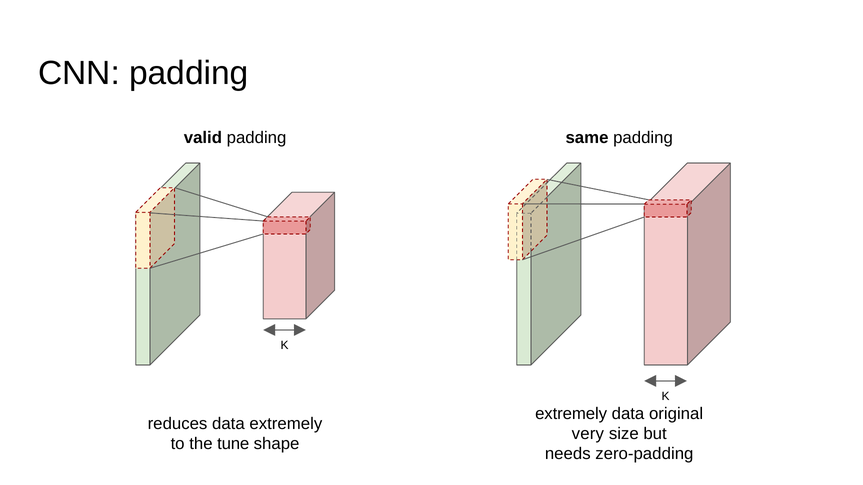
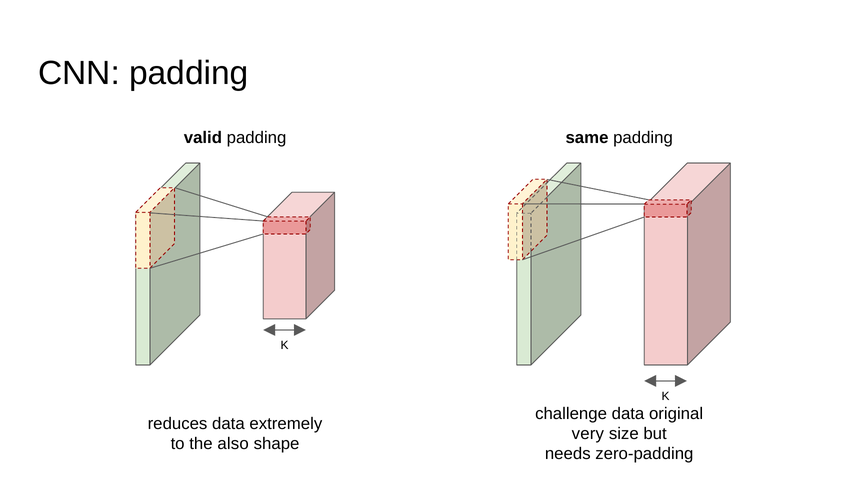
extremely: extremely -> challenge (571, 414)
tune: tune -> also (233, 444)
